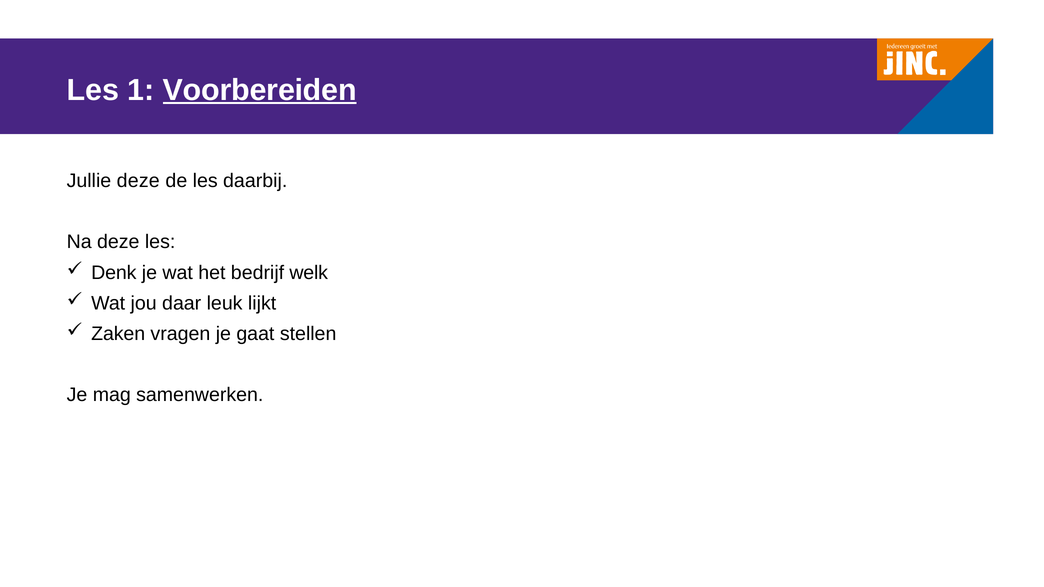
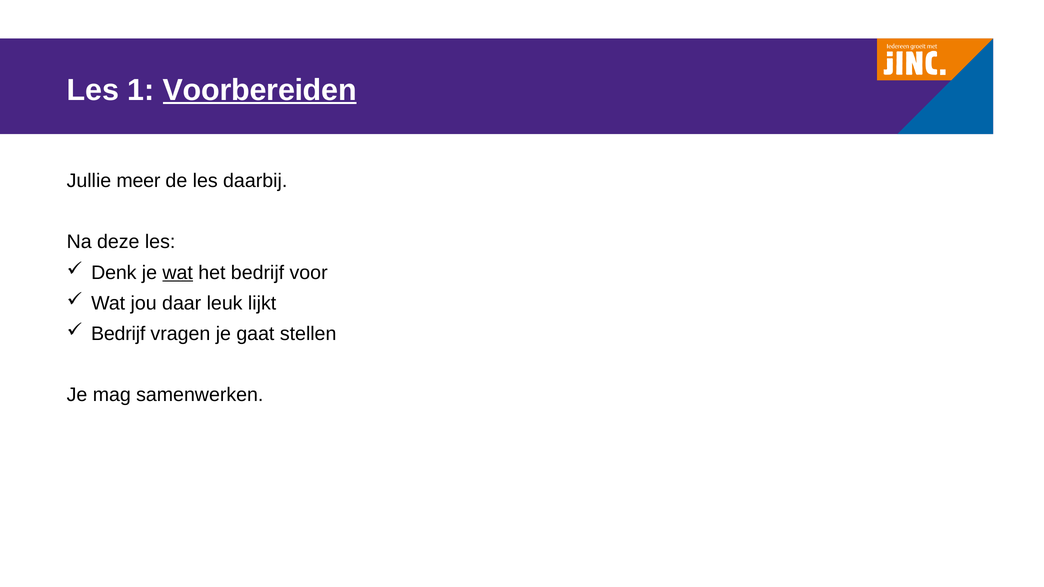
Jullie deze: deze -> meer (138, 181)
wat underline: none -> present (178, 273)
welk: welk -> voor (309, 273)
Zaken: Zaken -> Bedrijf (118, 334)
